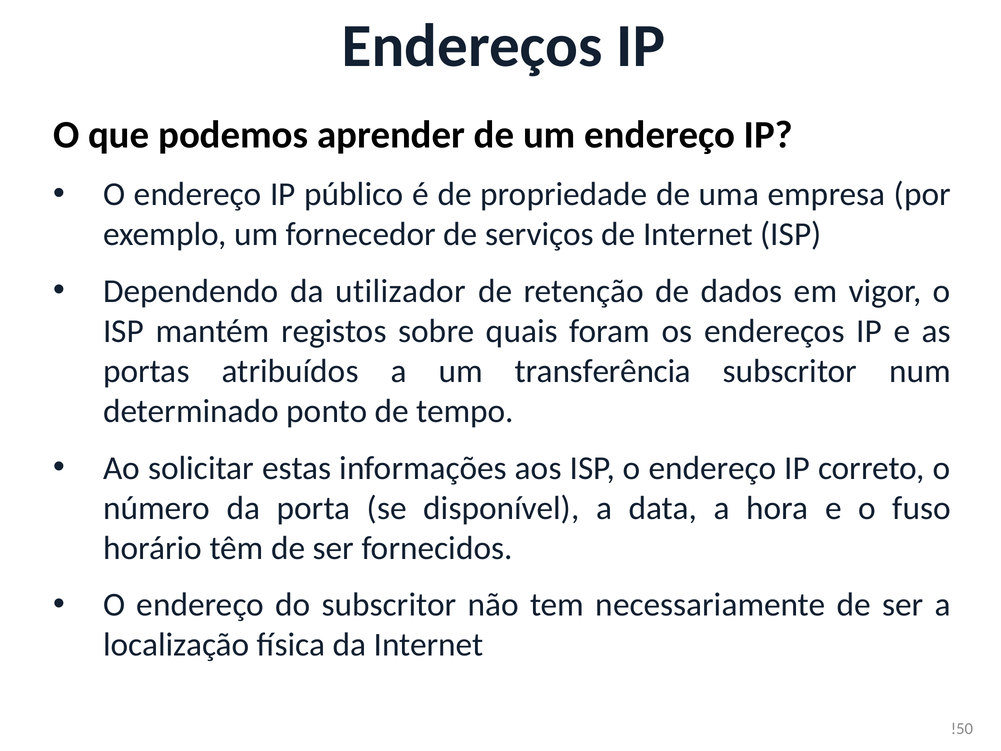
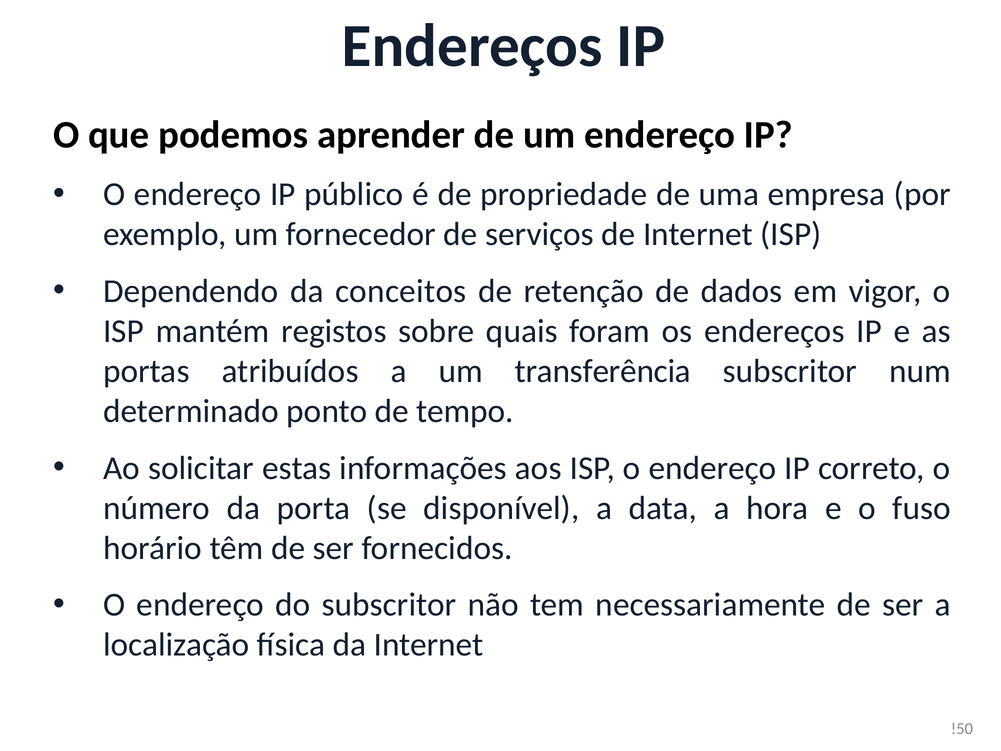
utilizador: utilizador -> conceitos (401, 291)
